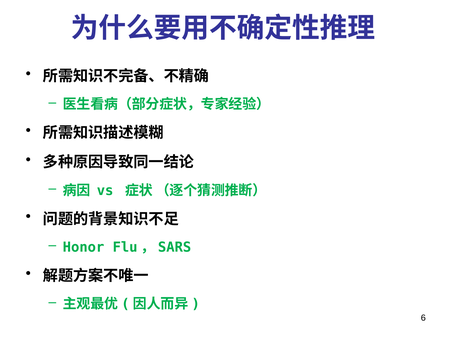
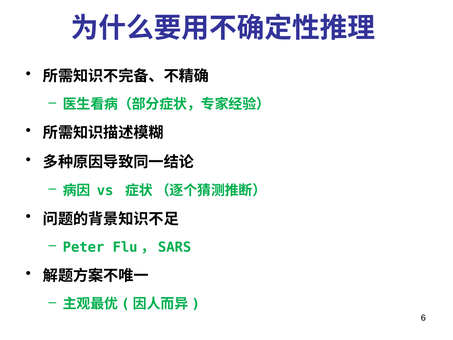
Honor: Honor -> Peter (84, 247)
